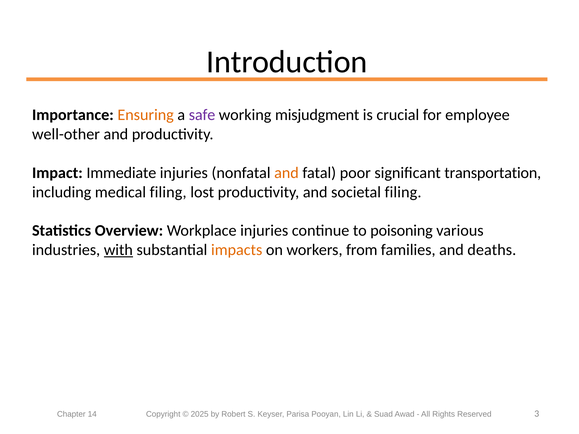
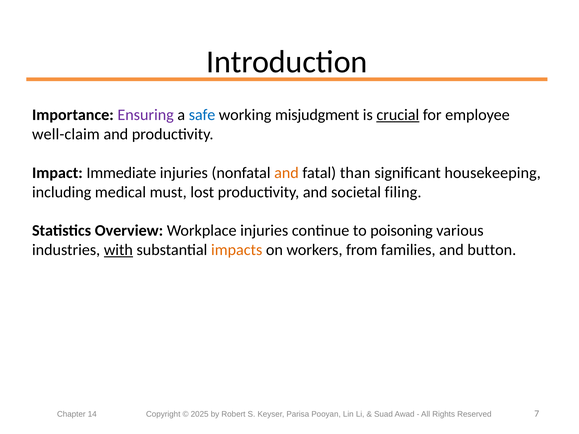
Ensuring colour: orange -> purple (146, 115)
safe colour: purple -> blue (202, 115)
crucial underline: none -> present (398, 115)
well-other: well-other -> well-claim (66, 134)
poor: poor -> than (355, 173)
transportation: transportation -> housekeeping (493, 173)
medical filing: filing -> must (168, 192)
deaths: deaths -> button (492, 250)
3: 3 -> 7 (537, 414)
